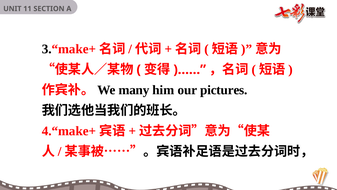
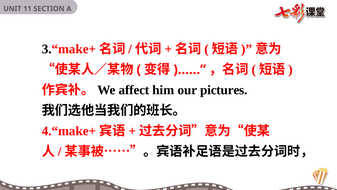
many: many -> affect (134, 90)
